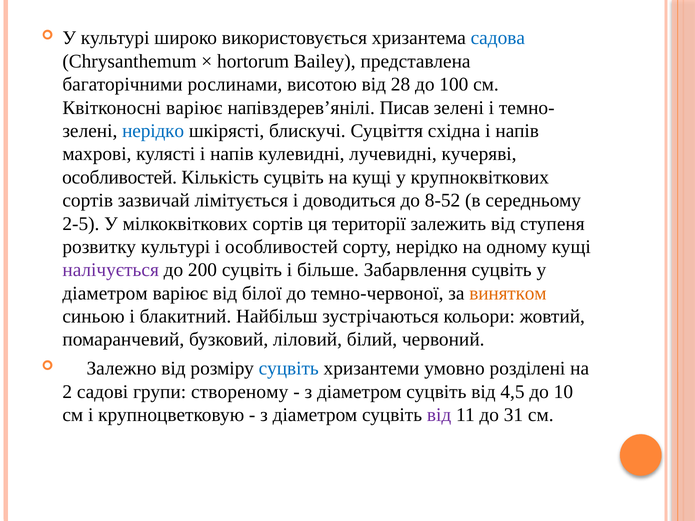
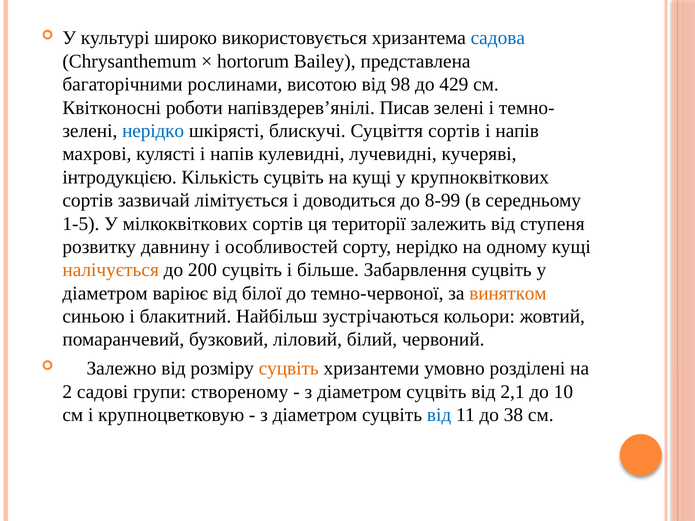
28: 28 -> 98 (401, 85)
100: 100 -> 429 (454, 85)
Квітконосні варіює: варіює -> роботи (194, 108)
Суцвіття східна: східна -> сортів (454, 131)
особливостей: особливостей -> інтродукцією (120, 177)
8-52: 8-52 -> 8-99 (443, 201)
2-5: 2-5 -> 1-5 (81, 224)
розвитку культурі: культурі -> давнину (175, 247)
налічується colour: purple -> orange (111, 270)
суцвіть colour: blue -> orange (289, 369)
4,5: 4,5 -> 2,1 (513, 392)
від colour: purple -> blue (439, 415)
31: 31 -> 38 (513, 415)
